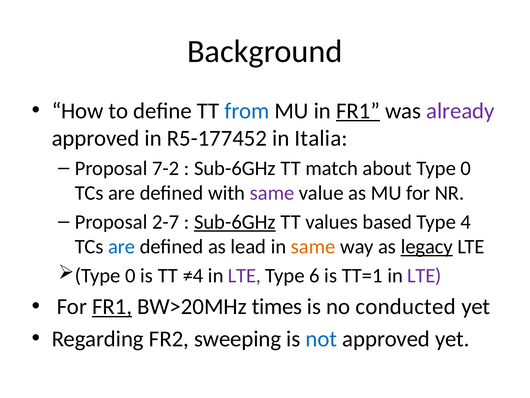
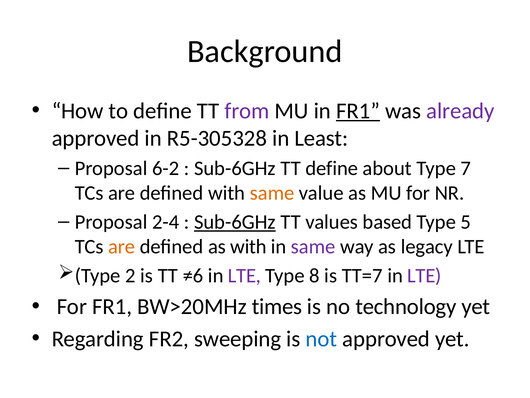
from colour: blue -> purple (247, 111)
R5-177452: R5-177452 -> R5-305328 (217, 138)
Italia: Italia -> Least (321, 138)
7-2: 7-2 -> 6-2 (166, 168)
TT match: match -> define (332, 168)
about Type 0: 0 -> 7 (466, 168)
same colour: purple -> orange (272, 193)
2-7: 2-7 -> 2-4 (166, 222)
4: 4 -> 5 (466, 222)
are colour: blue -> orange (122, 247)
as lead: lead -> with (248, 247)
same colour: orange -> purple (313, 247)
legacy underline: present -> none (427, 247)
0: 0 -> 2 (130, 275)
≠4: ≠4 -> ≠6 (193, 275)
6: 6 -> 8 (314, 275)
TT=1: TT=1 -> TT=7 (362, 275)
FR1 underline: present -> none (112, 306)
conducted: conducted -> technology (406, 306)
